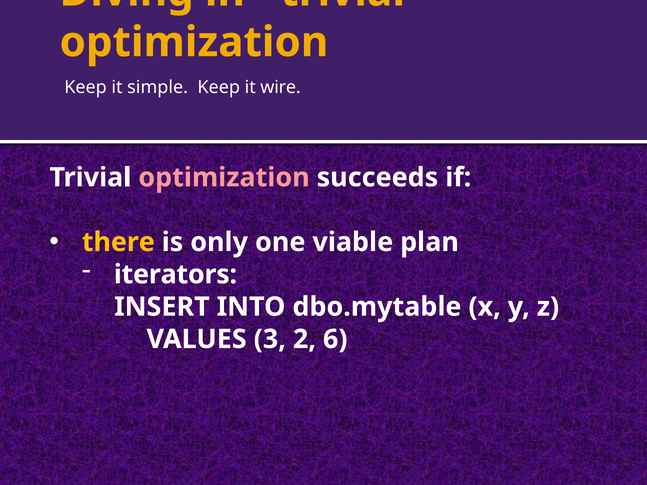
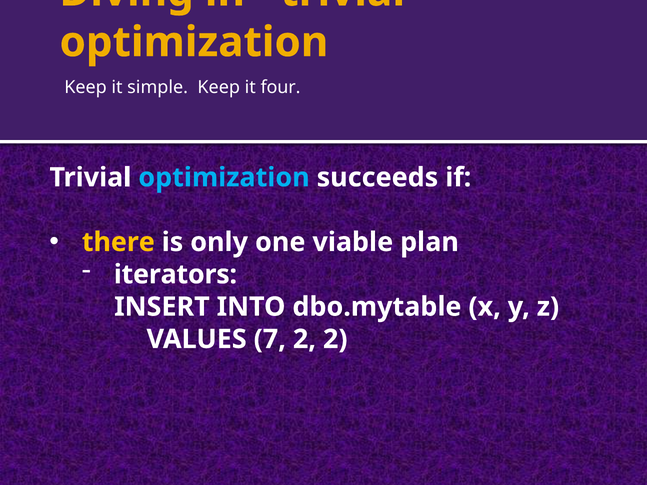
wire: wire -> four (280, 88)
optimization colour: pink -> light blue (224, 178)
3: 3 -> 7 (270, 339)
2 6: 6 -> 2 (335, 339)
